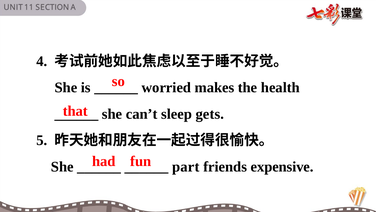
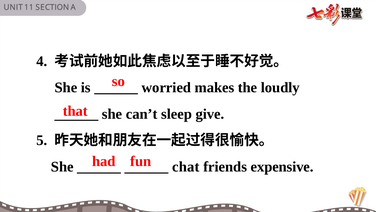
health: health -> loudly (280, 87)
gets: gets -> give (210, 114)
part: part -> chat (186, 166)
